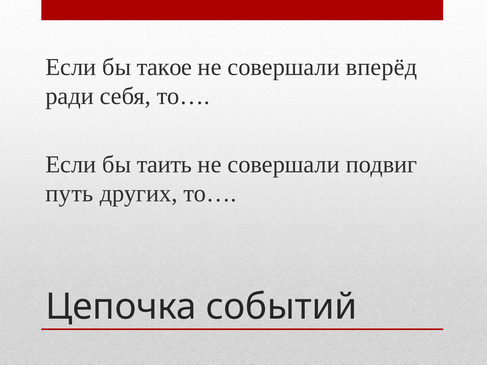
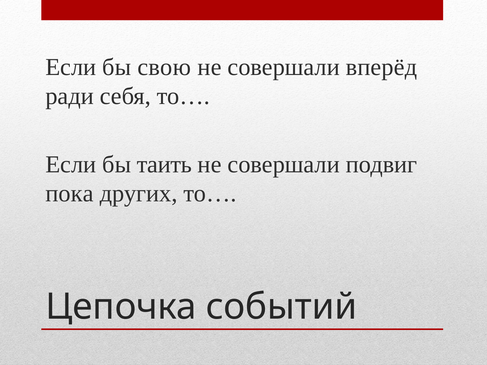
такое: такое -> свою (164, 67)
путь: путь -> пока (70, 194)
